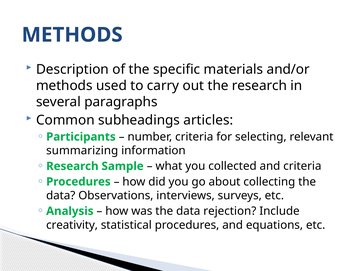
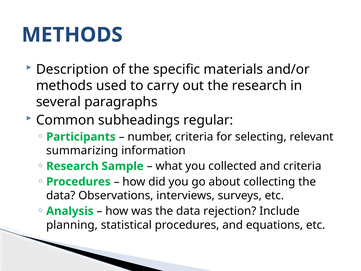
articles: articles -> regular (208, 120)
creativity: creativity -> planning (72, 225)
